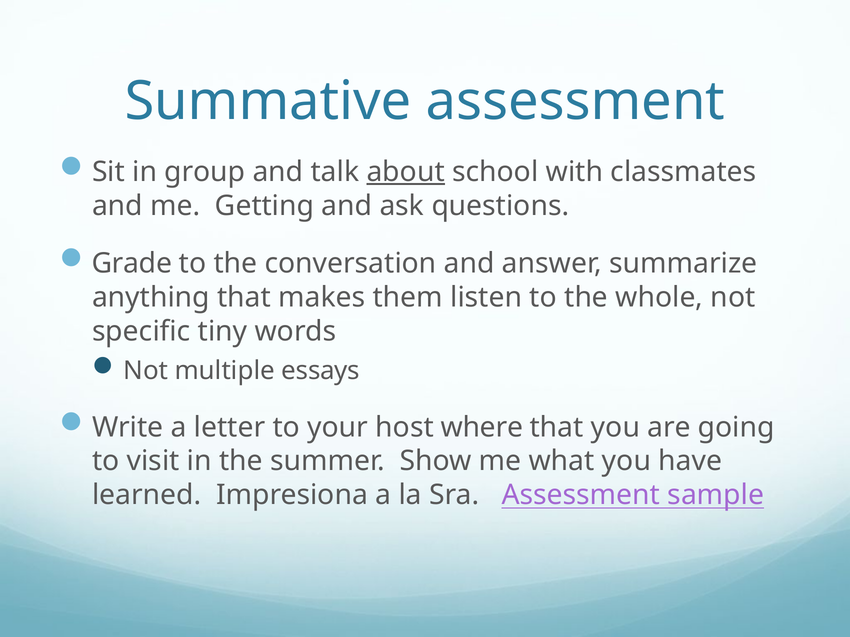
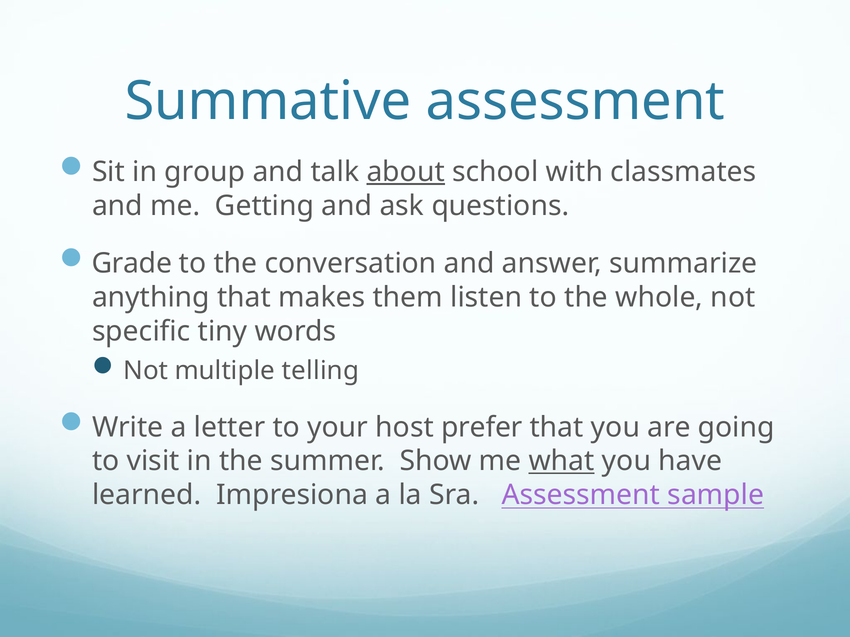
essays: essays -> telling (320, 371)
where: where -> prefer (482, 427)
what underline: none -> present (562, 461)
